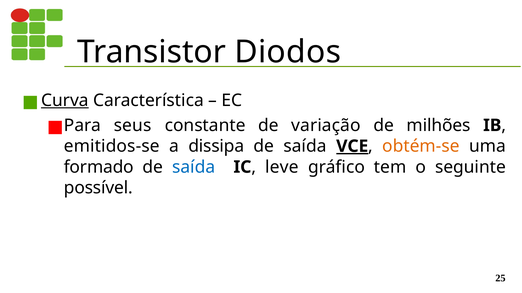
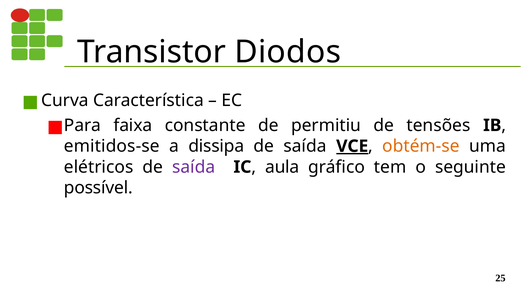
Curva underline: present -> none (65, 101)
seus: seus -> faixa (133, 126)
variação: variação -> permitiu (326, 126)
milhões: milhões -> tensões (438, 126)
formado: formado -> elétricos (99, 167)
saída colour: blue -> purple (194, 167)
leve: leve -> aula (282, 167)
